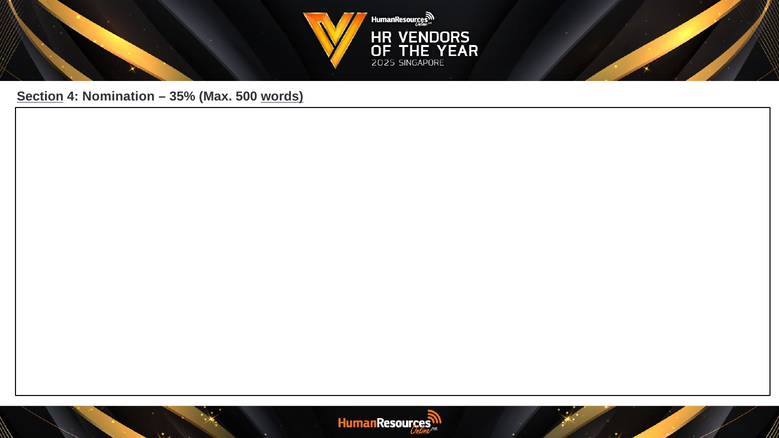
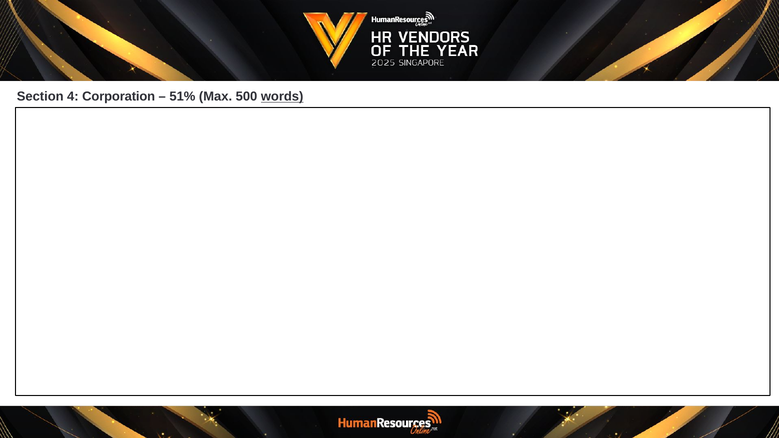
Section underline: present -> none (40, 97)
Nomination: Nomination -> Corporation (119, 97)
35%: 35% -> 51% (182, 97)
